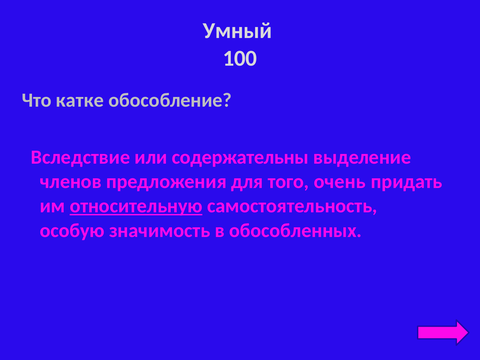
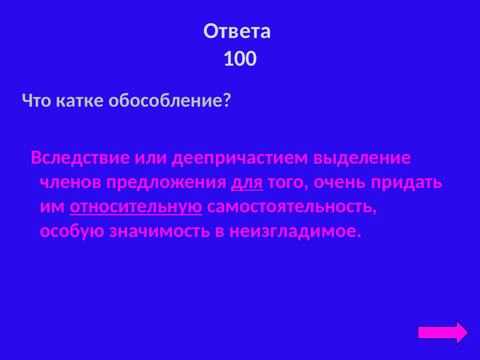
Умный: Умный -> Ответа (237, 31)
содержательны: содержательны -> деепричастием (240, 157)
для underline: none -> present (247, 182)
обособленных: обособленных -> неизгладимое (295, 230)
